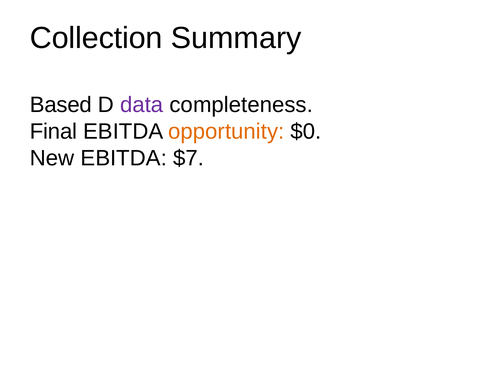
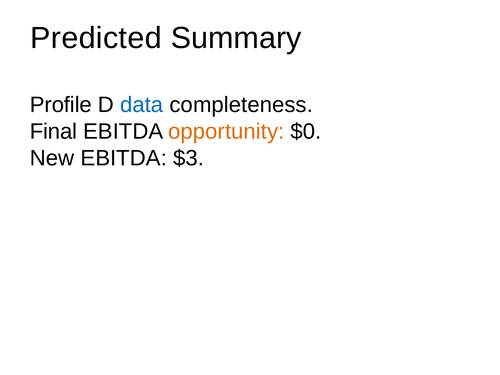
Collection: Collection -> Predicted (96, 38)
Based: Based -> Profile (61, 105)
data colour: purple -> blue (142, 105)
$7: $7 -> $3 (189, 158)
